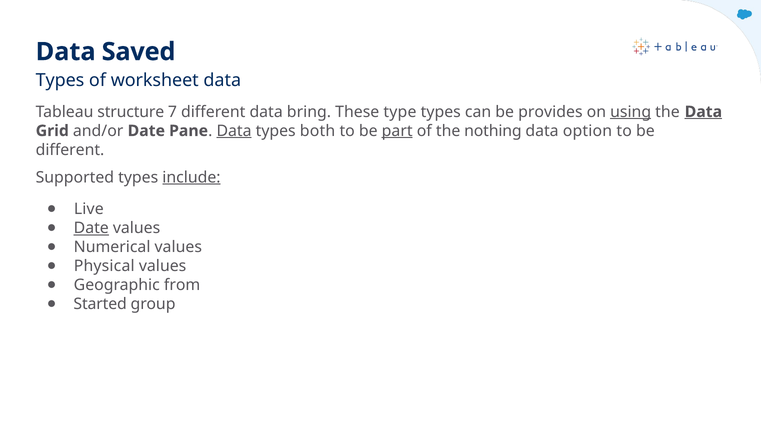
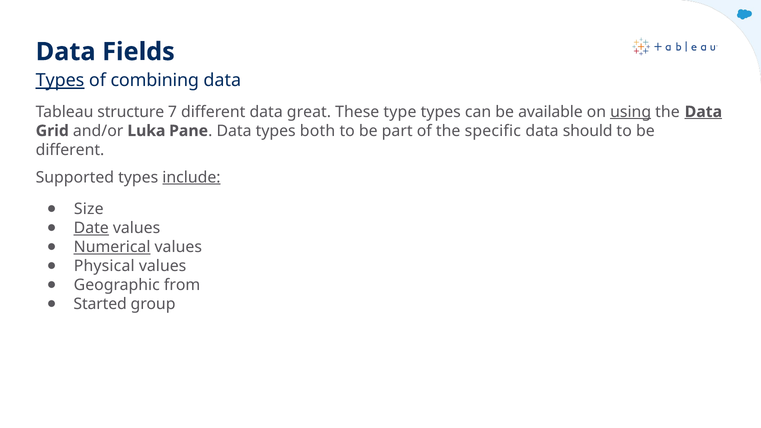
Saved: Saved -> Fields (138, 52)
Types underline: none -> present (60, 81)
worksheet: worksheet -> combining (155, 81)
bring: bring -> great (309, 112)
provides: provides -> available (550, 112)
and/or Date: Date -> Luka (146, 131)
Data underline: present -> none (234, 131)
part underline: present -> none (397, 131)
nothing: nothing -> specific (493, 131)
option: option -> should (588, 131)
Live: Live -> Size (89, 209)
Numerical underline: none -> present (112, 247)
